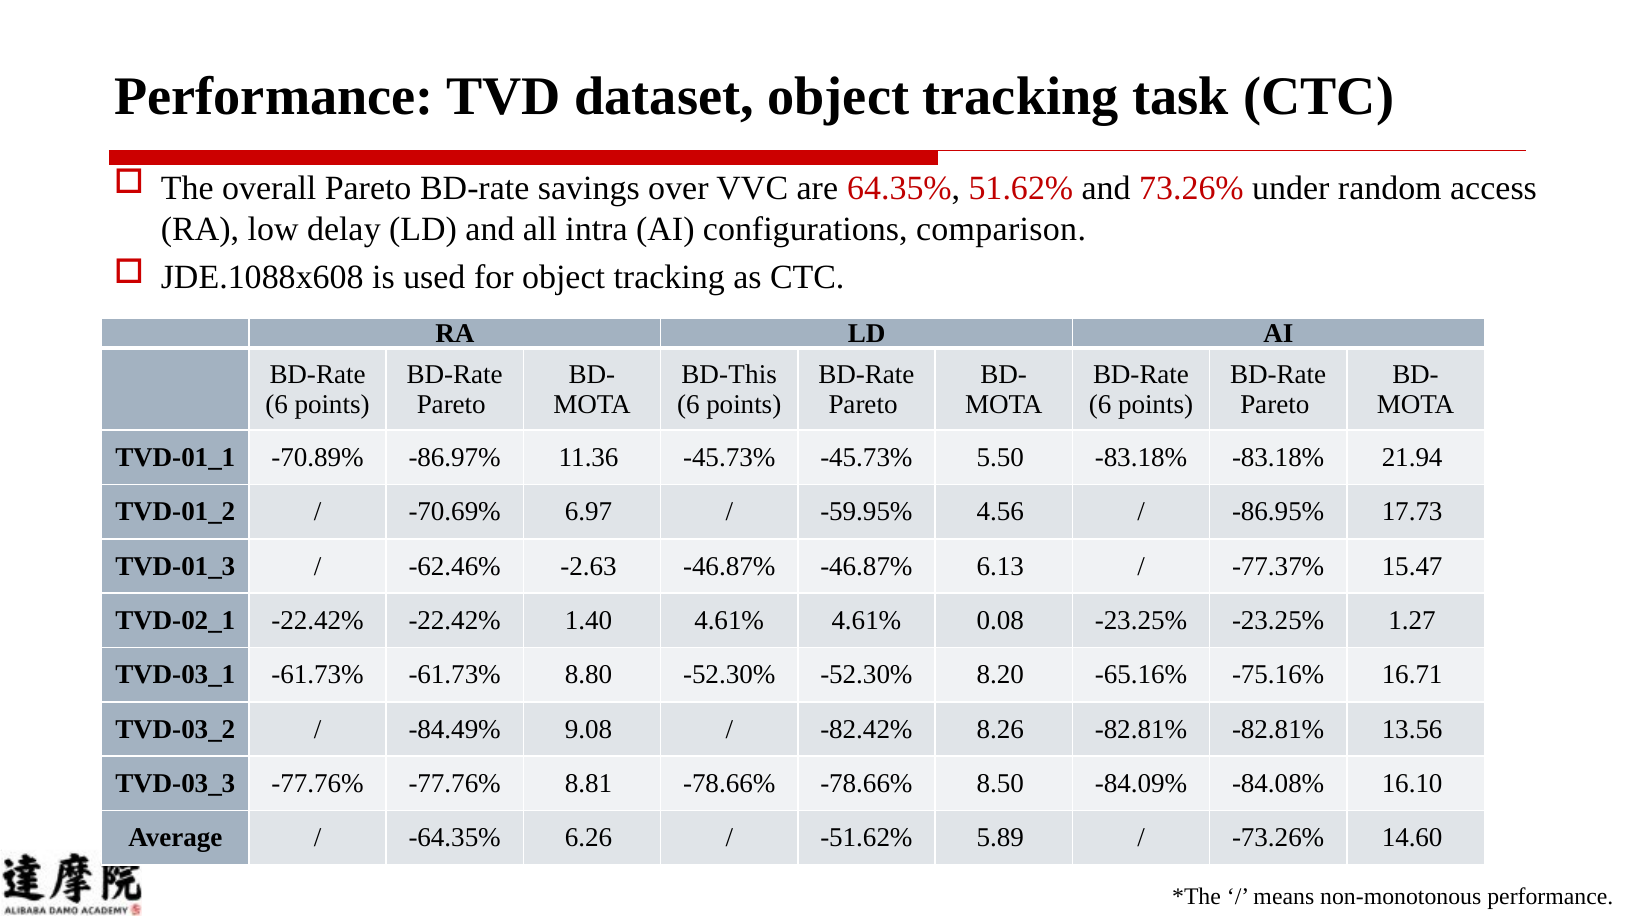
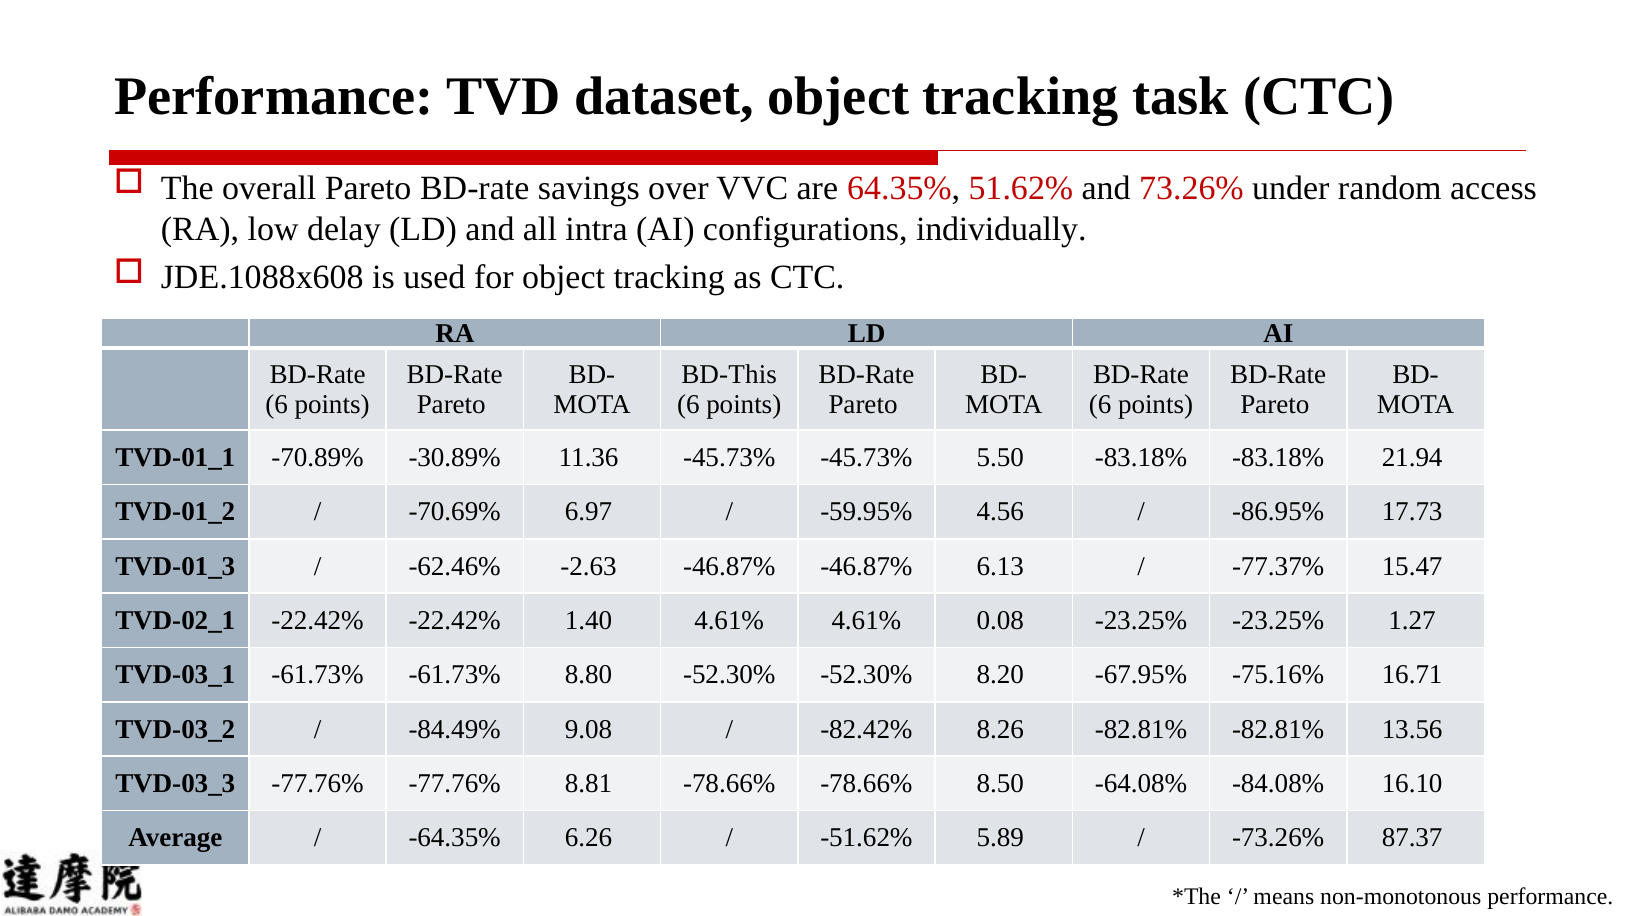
comparison: comparison -> individually (1001, 229)
-86.97%: -86.97% -> -30.89% (455, 457)
-65.16%: -65.16% -> -67.95% (1141, 675)
-84.09%: -84.09% -> -64.08% (1141, 783)
14.60: 14.60 -> 87.37 (1412, 838)
